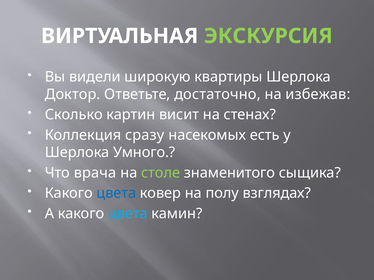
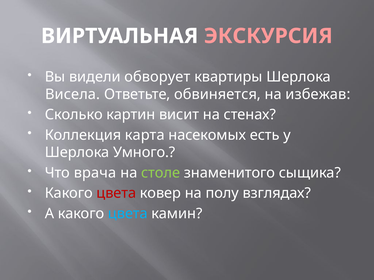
ЭКСКУРСИЯ colour: light green -> pink (268, 36)
широкую: широкую -> обворует (157, 77)
Доктор: Доктор -> Висела (73, 95)
достаточно: достаточно -> обвиняется (218, 95)
сразу: сразу -> карта (145, 135)
цвета colour: blue -> red (116, 193)
